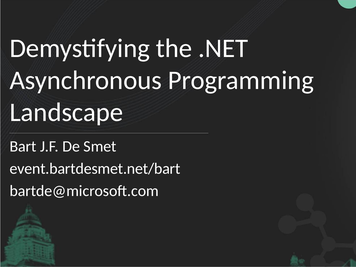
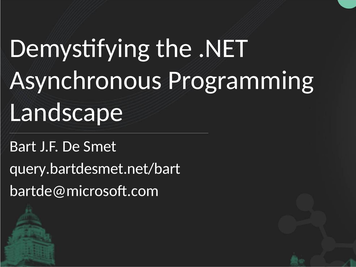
event.bartdesmet.net/bart: event.bartdesmet.net/bart -> query.bartdesmet.net/bart (95, 169)
